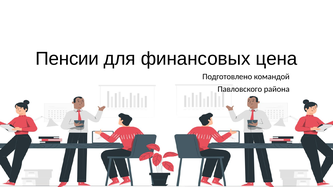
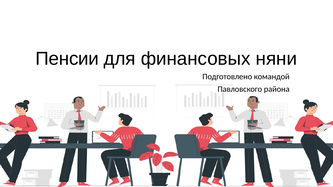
цена: цена -> няни (276, 59)
